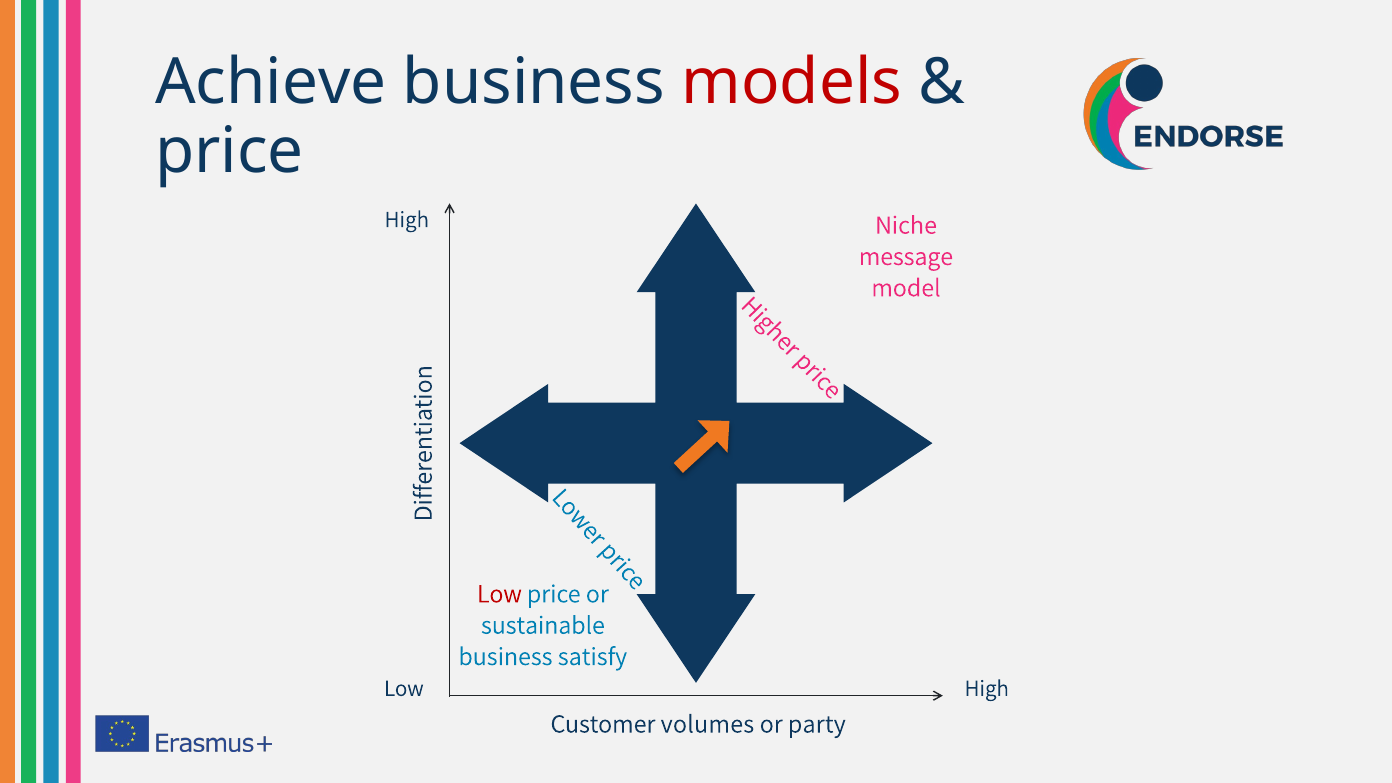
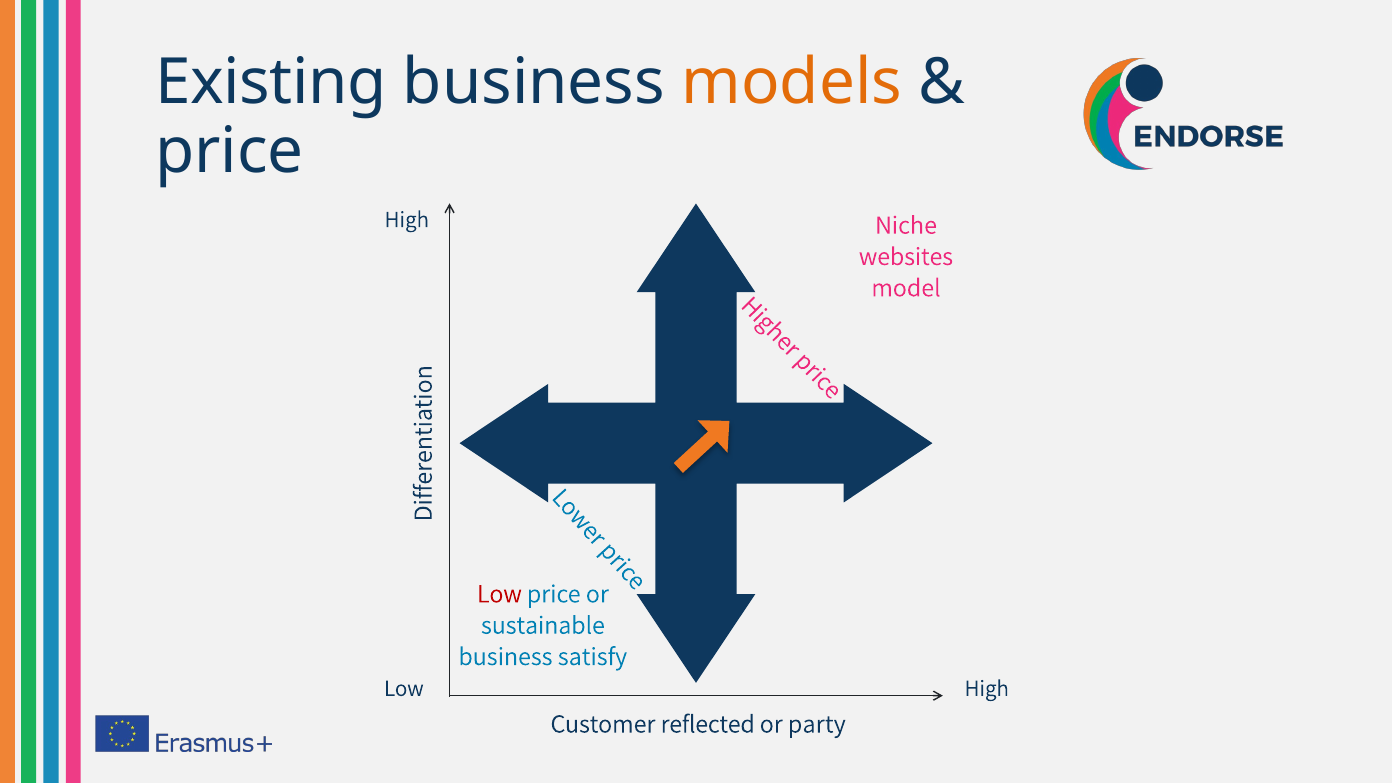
Achieve: Achieve -> Existing (271, 82)
models colour: red -> orange (792, 82)
message: message -> websites (906, 256)
volumes: volumes -> reflected (708, 724)
